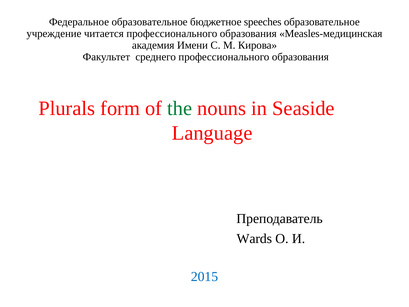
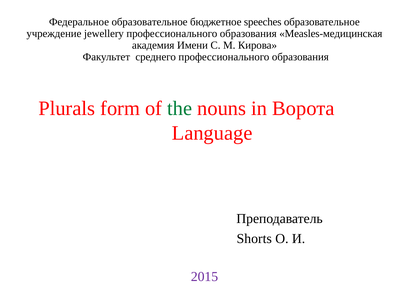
читается: читается -> jewellery (104, 33)
Seaside: Seaside -> Ворота (303, 108)
Wards: Wards -> Shorts (254, 238)
2015 colour: blue -> purple (204, 277)
